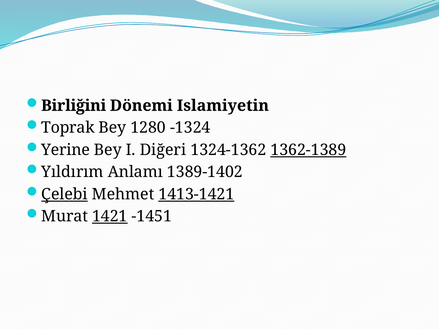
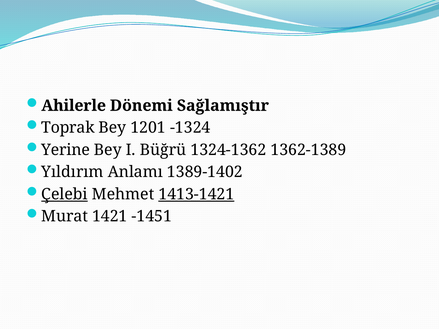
Birliğini: Birliğini -> Ahilerle (74, 106)
Islamiyetin: Islamiyetin -> Sağlamıştır (223, 106)
1280: 1280 -> 1201 (148, 128)
Diğeri: Diğeri -> Büğrü (163, 150)
1362-1389 underline: present -> none (308, 150)
1421 underline: present -> none (110, 217)
